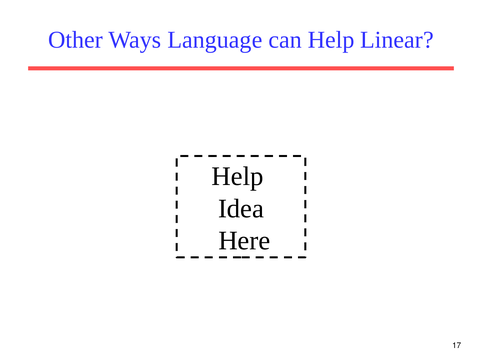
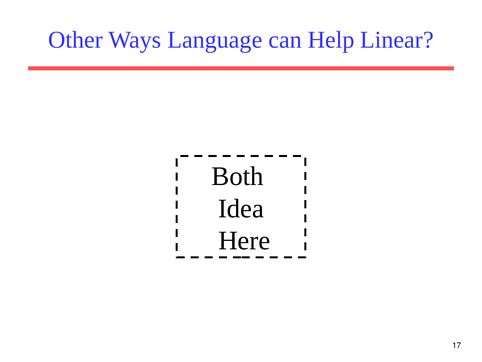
Help: Help -> Both (238, 176)
